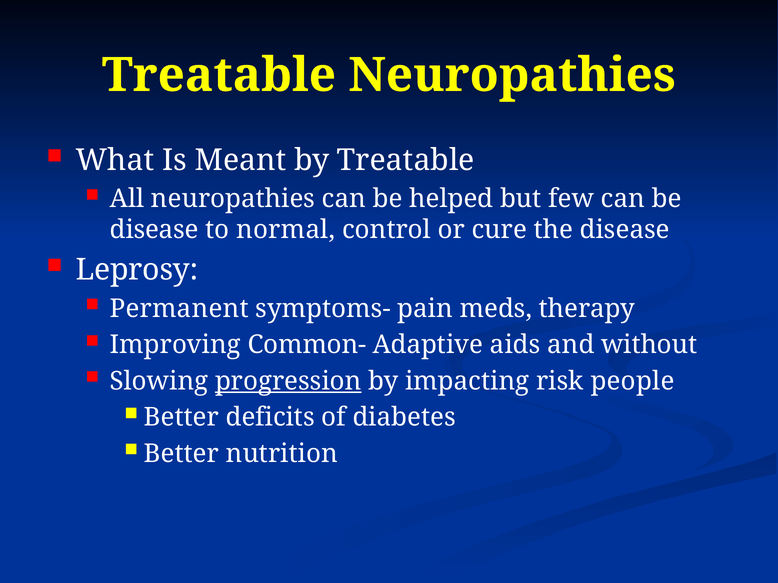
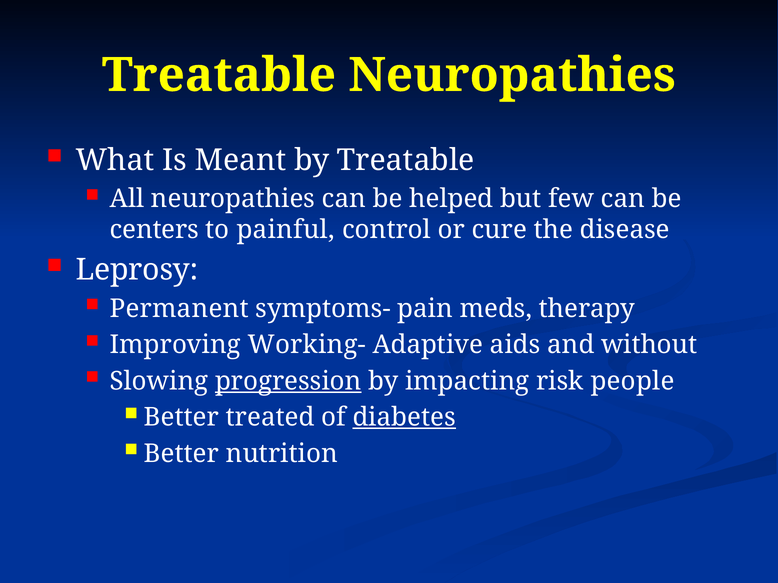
disease: disease -> centers (154, 230)
normal: normal -> painful (286, 230)
Common-: Common- -> Working- (307, 345)
deficits: deficits -> treated (270, 418)
diabetes underline: none -> present (404, 418)
